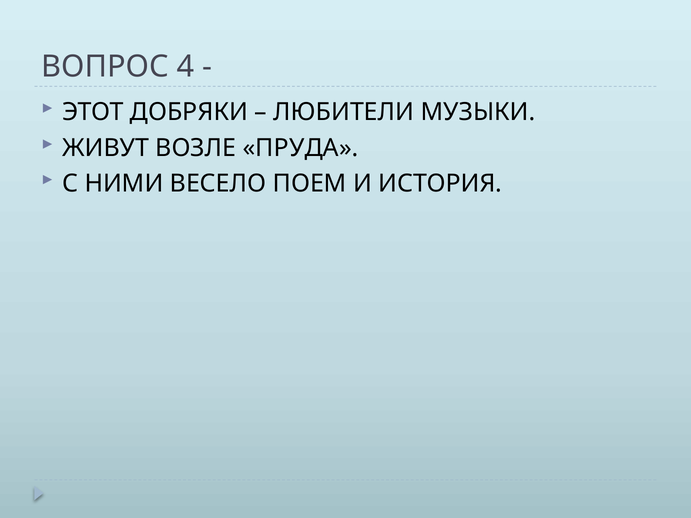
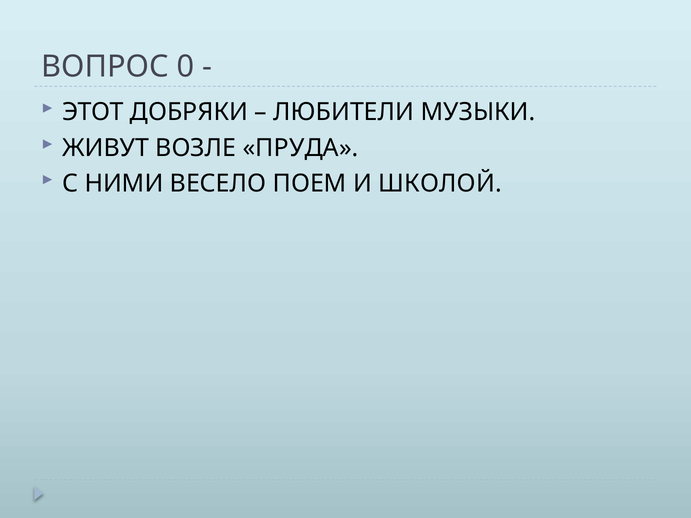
4: 4 -> 0 (186, 67)
ИСТОРИЯ: ИСТОРИЯ -> ШКОЛОЙ (440, 184)
